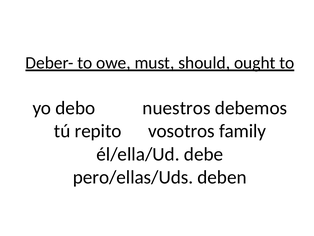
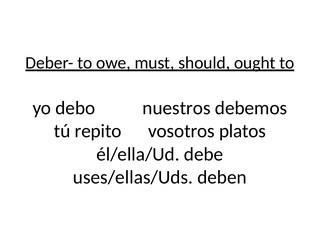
family: family -> platos (242, 131)
pero/ellas/Uds: pero/ellas/Uds -> uses/ellas/Uds (133, 177)
